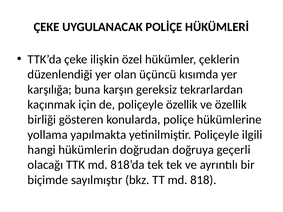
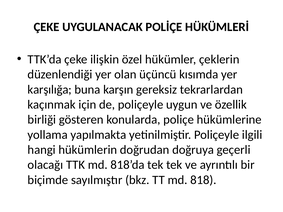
poliçeyle özellik: özellik -> uygun (182, 105)
